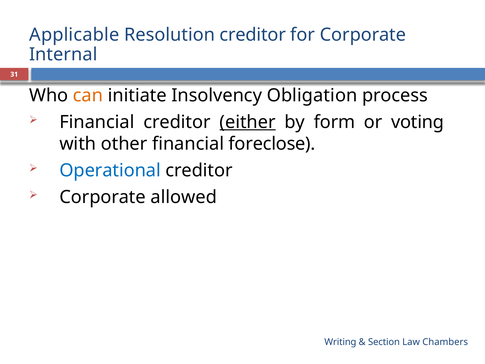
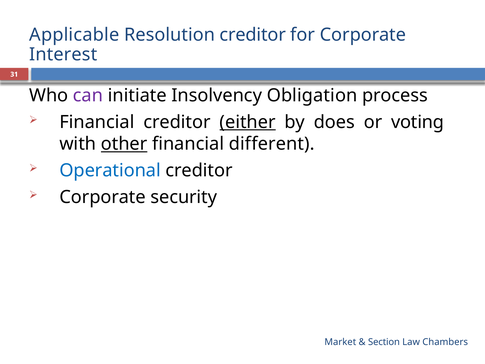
Internal: Internal -> Interest (63, 55)
can colour: orange -> purple (88, 95)
form: form -> does (334, 122)
other underline: none -> present (124, 144)
foreclose: foreclose -> different (272, 144)
allowed: allowed -> security (184, 197)
Writing: Writing -> Market (340, 342)
